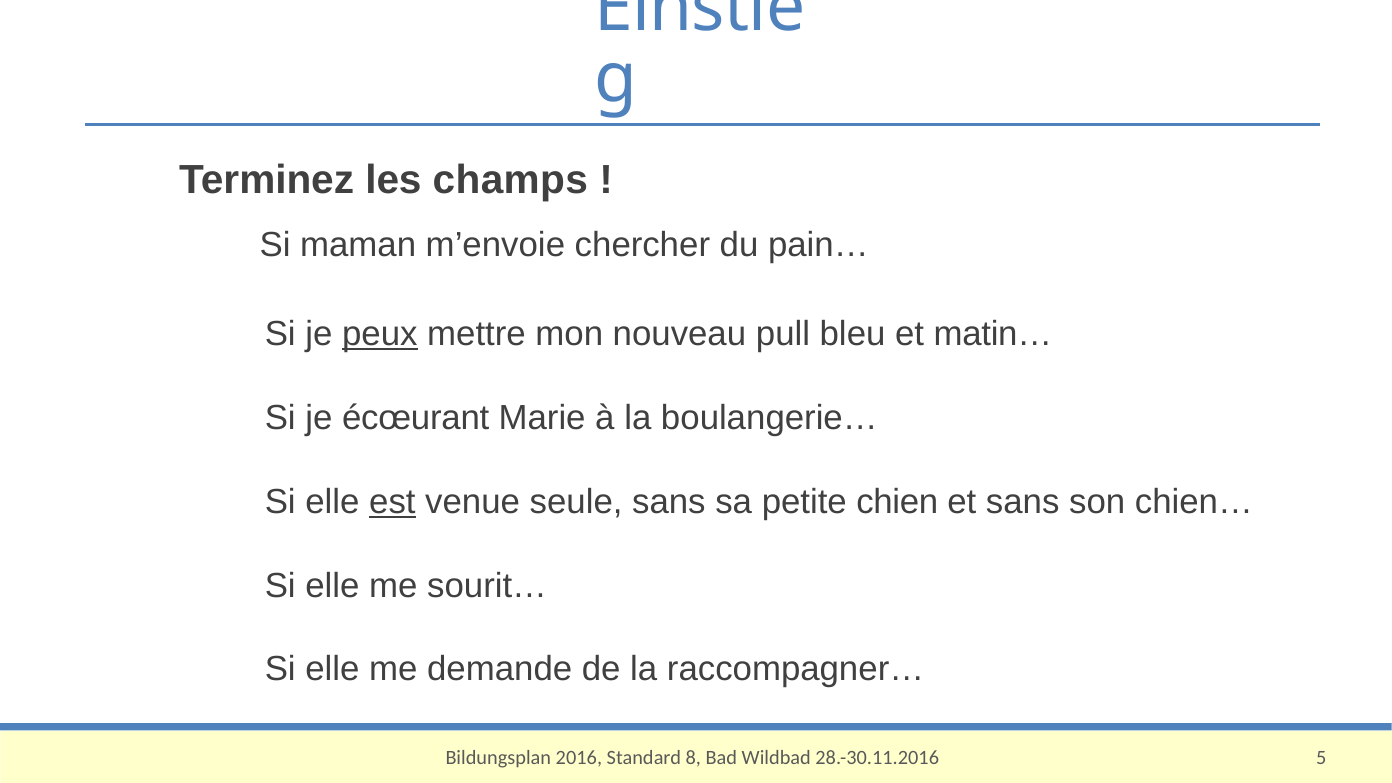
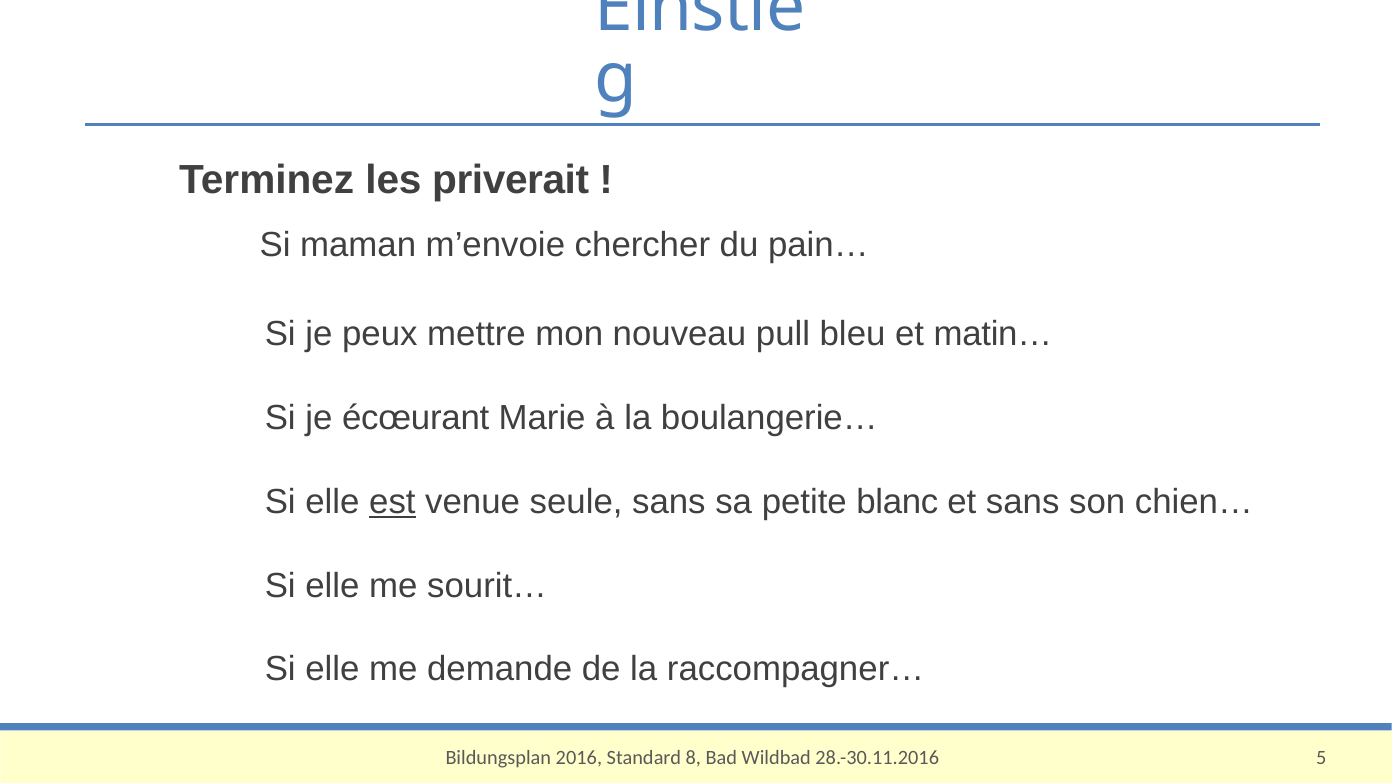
champs: champs -> priverait (511, 180)
peux underline: present -> none (380, 334)
chien: chien -> blanc (897, 502)
